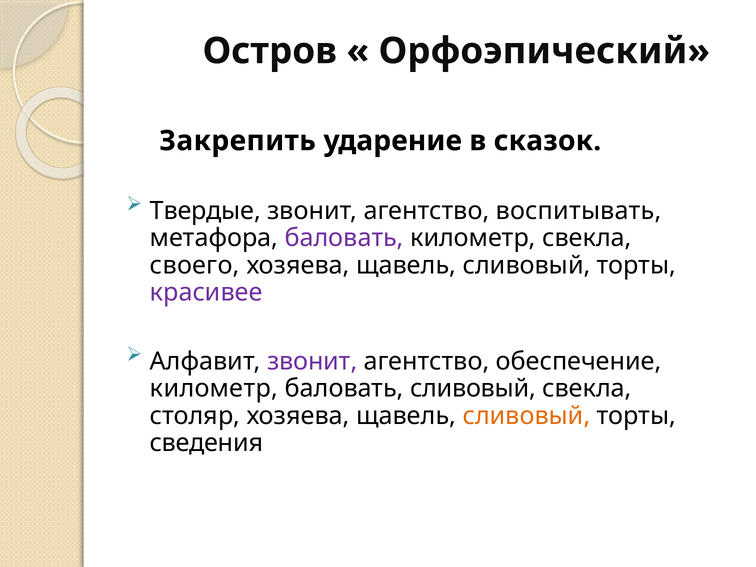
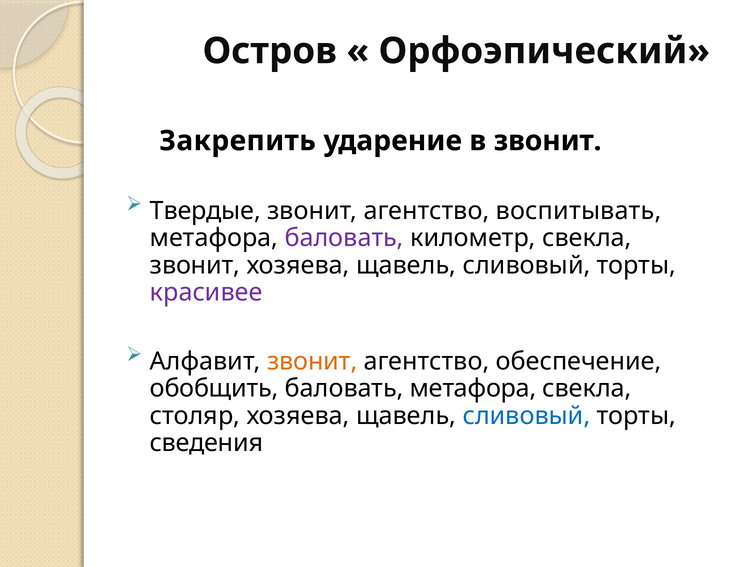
в сказок: сказок -> звонит (548, 141)
своего: своего -> звонит (195, 265)
звонит colour: purple -> orange (312, 361)
километр: километр -> обобщить (214, 389)
баловать сливовый: сливовый -> метафора (473, 389)
сливовый colour: orange -> blue (526, 416)
